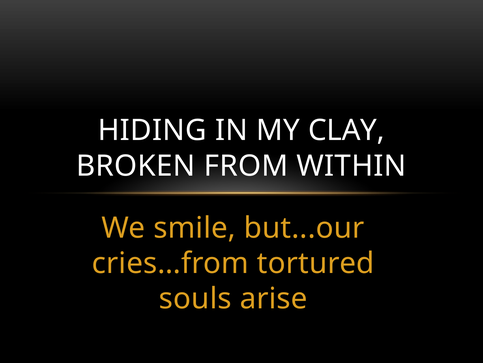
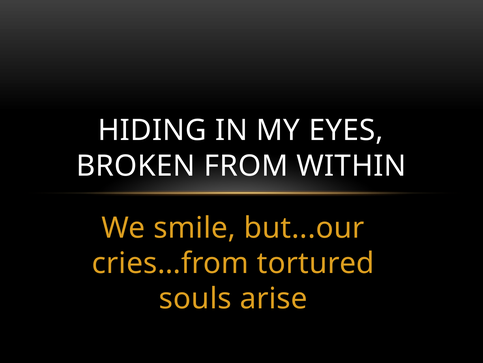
CLAY: CLAY -> EYES (346, 130)
